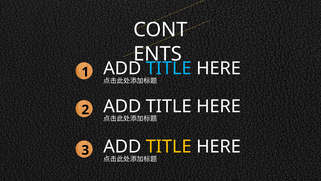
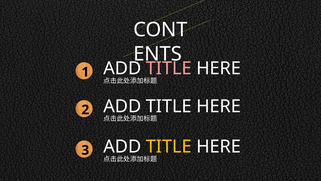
TITLE colour: light blue -> pink (169, 68)
